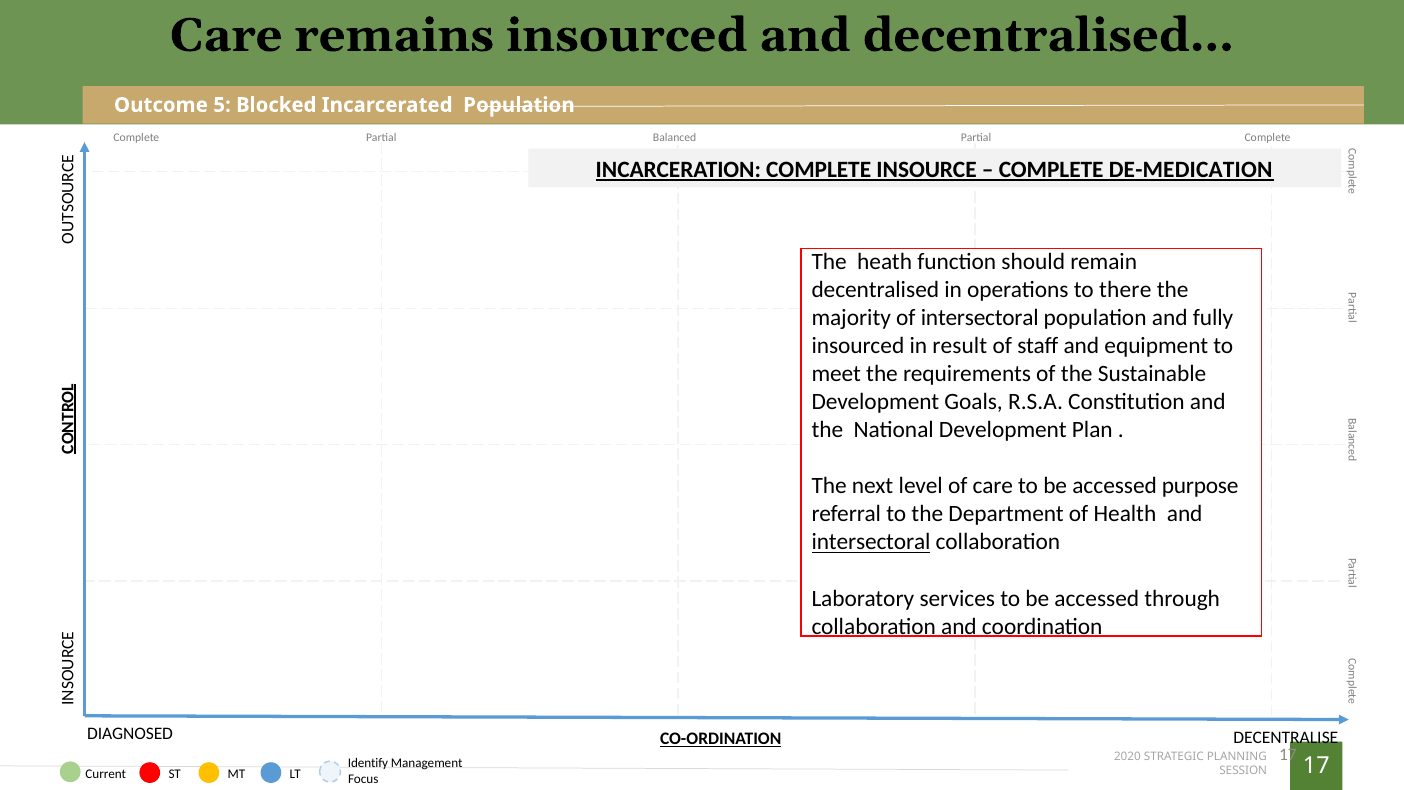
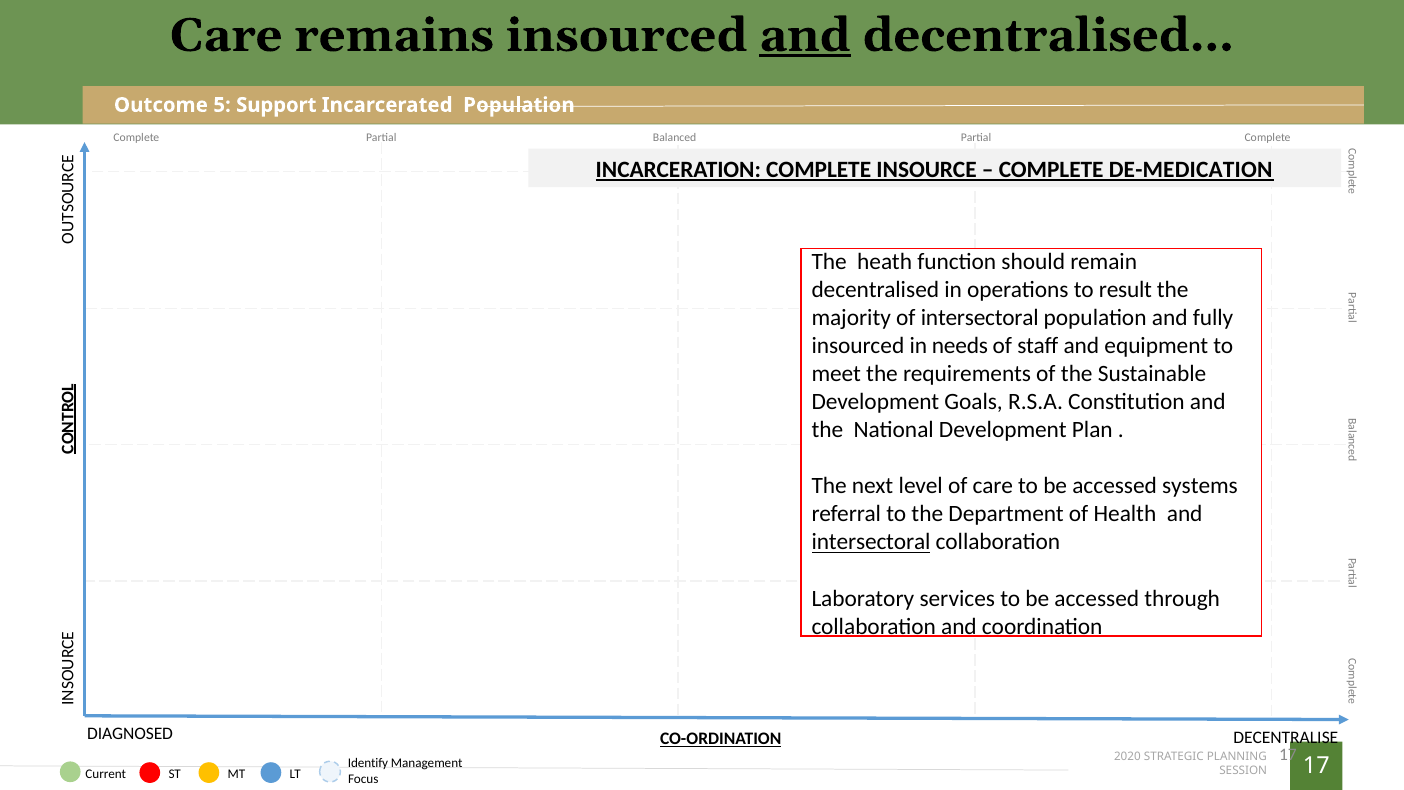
and underline: none -> present (805, 35)
Blocked: Blocked -> Support (276, 105)
there: there -> result (1125, 289)
result: result -> needs (960, 346)
purpose: purpose -> systems (1200, 486)
